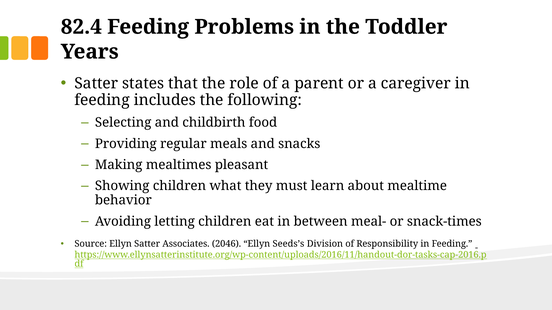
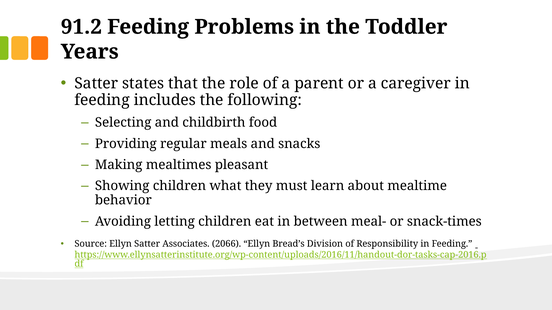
82.4: 82.4 -> 91.2 (81, 27)
2046: 2046 -> 2066 (227, 244)
Seeds’s: Seeds’s -> Bread’s (289, 244)
